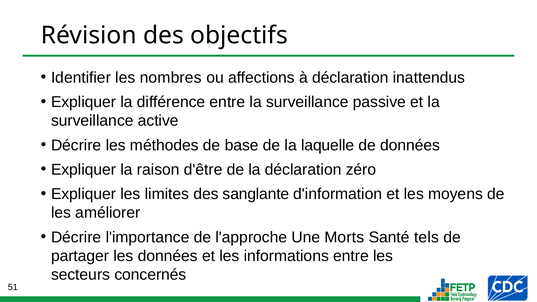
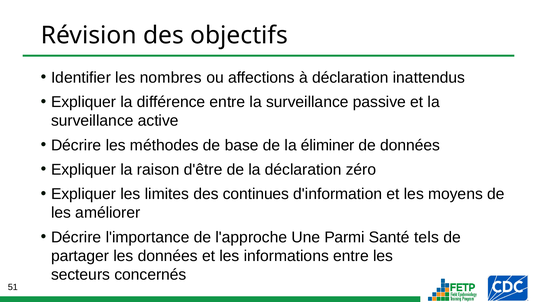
laquelle: laquelle -> éliminer (328, 145)
sanglante: sanglante -> continues (256, 194)
Morts: Morts -> Parmi (344, 237)
